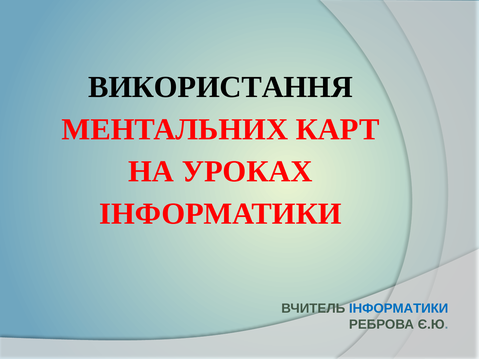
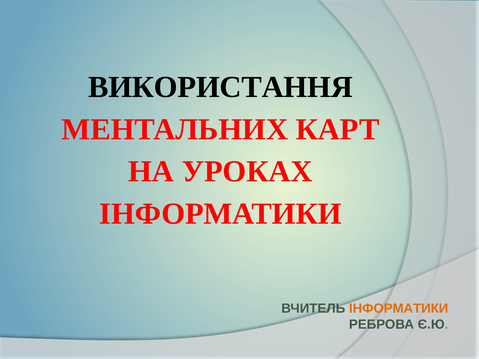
ІНФОРМАТИКИ colour: blue -> orange (399, 309)
